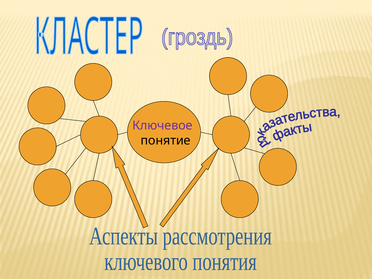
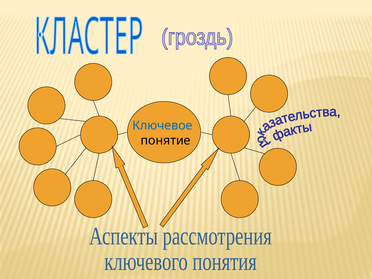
Ключевое colour: purple -> blue (162, 126)
